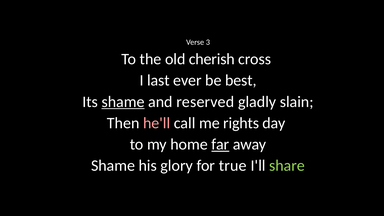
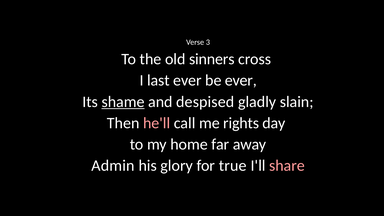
cherish: cherish -> sinners (212, 59)
be best: best -> ever (241, 80)
reserved: reserved -> despised (205, 102)
far underline: present -> none (220, 144)
Shame: Shame -> Admin (113, 166)
share colour: light green -> pink (287, 166)
